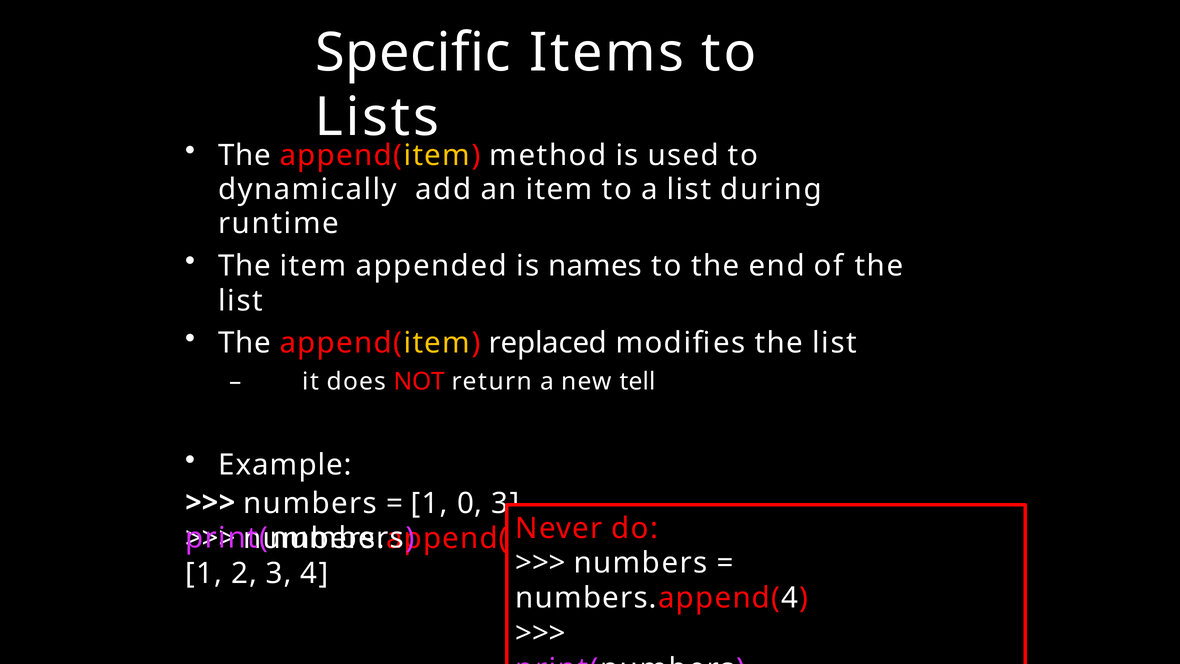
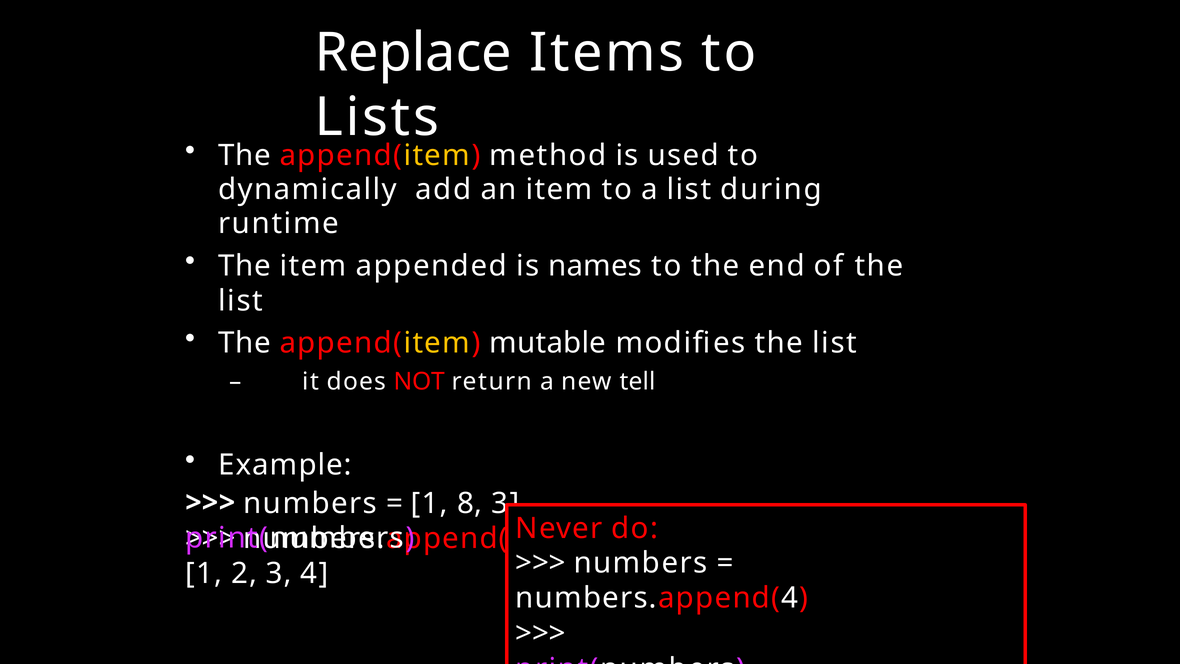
Specific: Specific -> Replace (413, 53)
replaced: replaced -> mutable (548, 343)
0: 0 -> 8 (470, 503)
